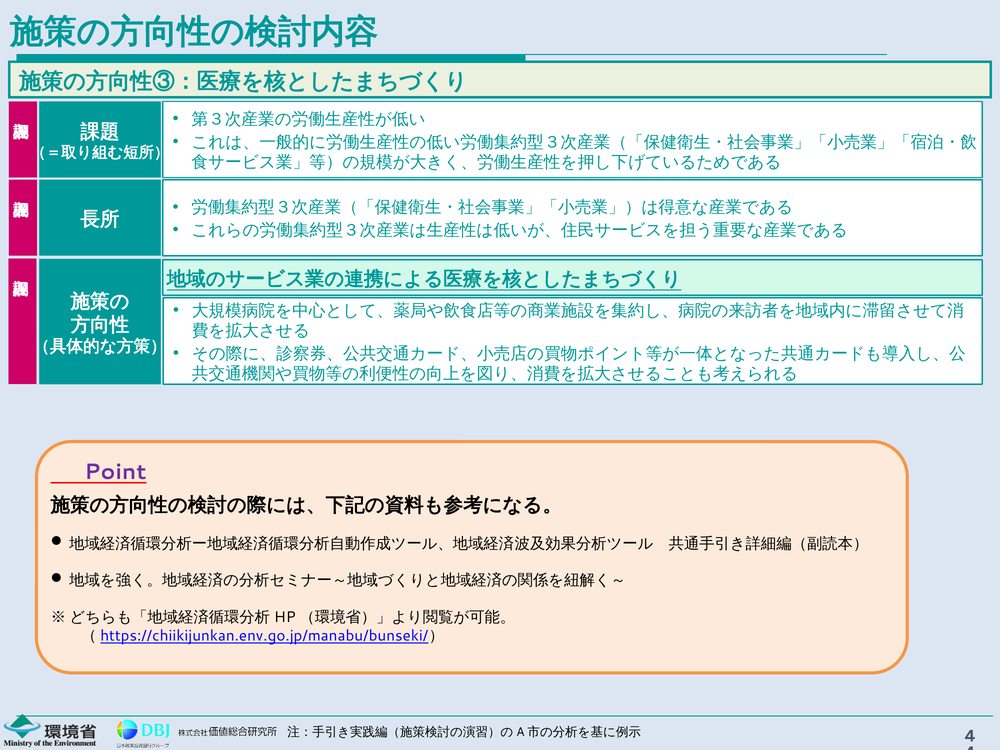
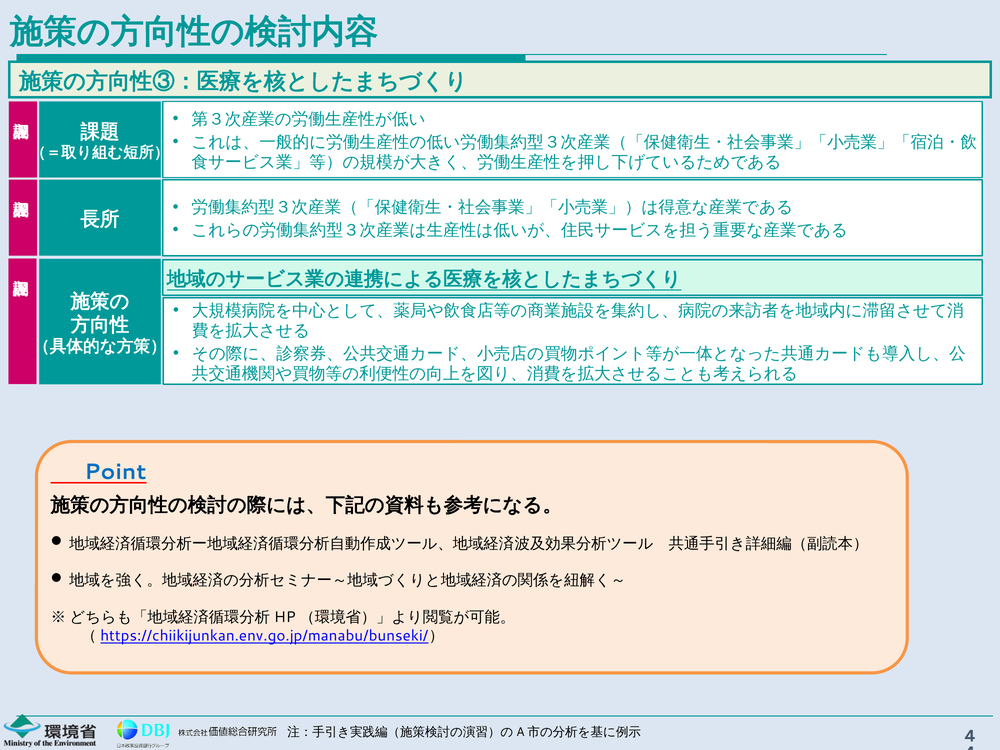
Point colour: purple -> blue (115, 472)
